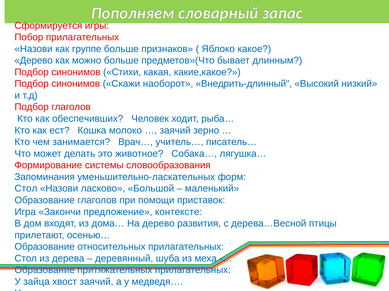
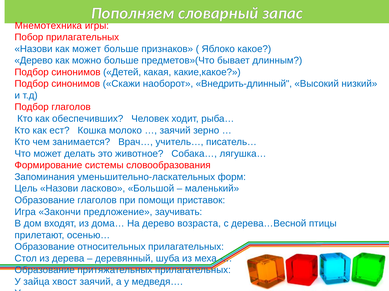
Сформируется: Сформируется -> Мнемотехника (48, 26)
как группе: группе -> может (87, 49)
Стихи: Стихи -> Детей (122, 72)
Стол: Стол -> Цель (26, 189)
контексте: контексте -> заучивать (179, 212)
развития: развития -> возраста (199, 224)
